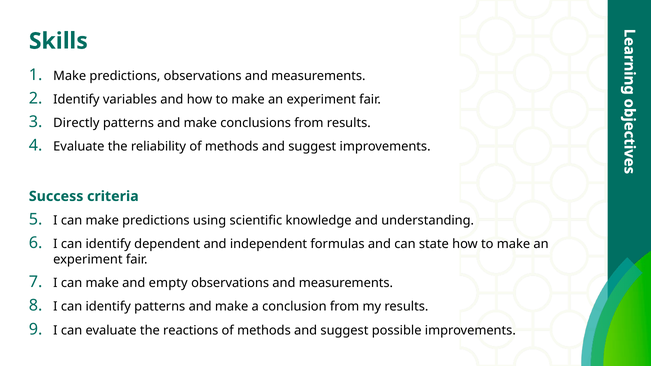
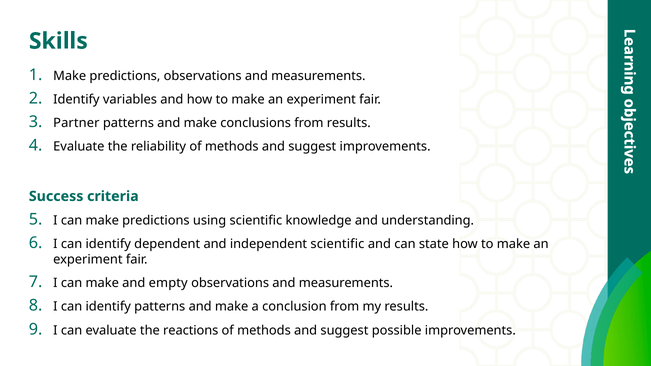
Directly: Directly -> Partner (76, 123)
independent formulas: formulas -> scientific (337, 244)
